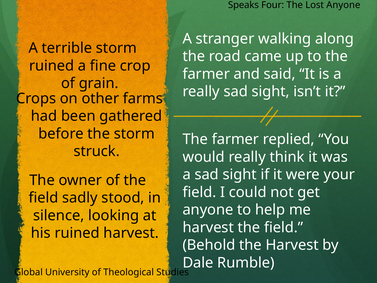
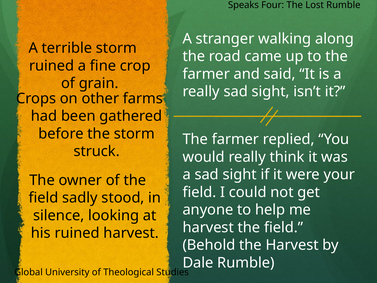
Lost Anyone: Anyone -> Rumble (343, 5)
